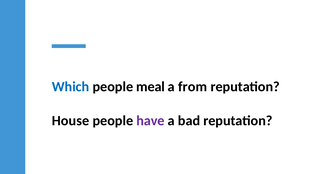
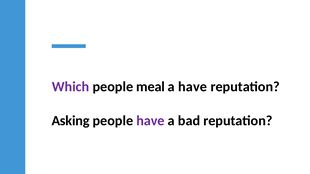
Which colour: blue -> purple (71, 87)
a from: from -> have (193, 87)
House: House -> Asking (71, 121)
